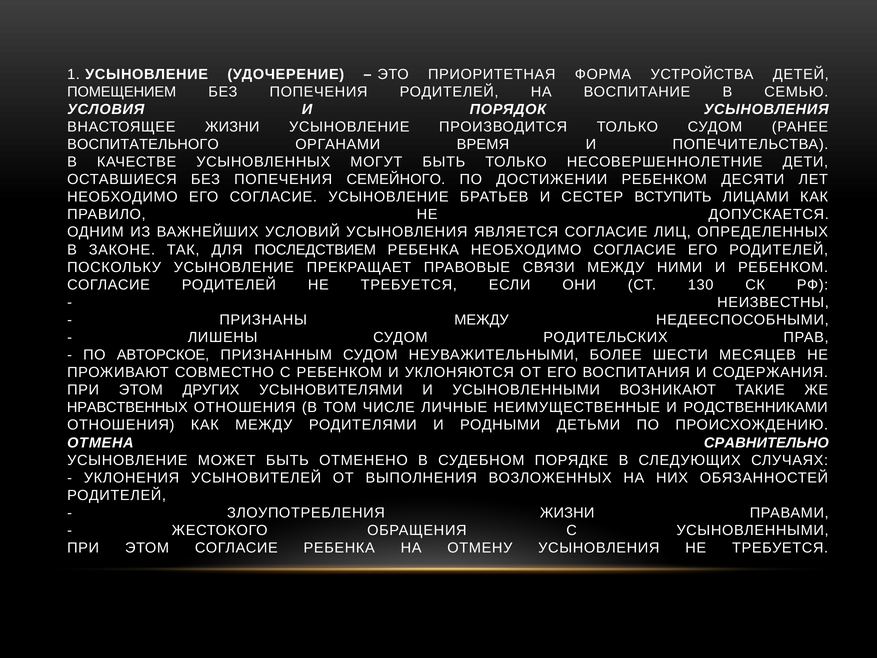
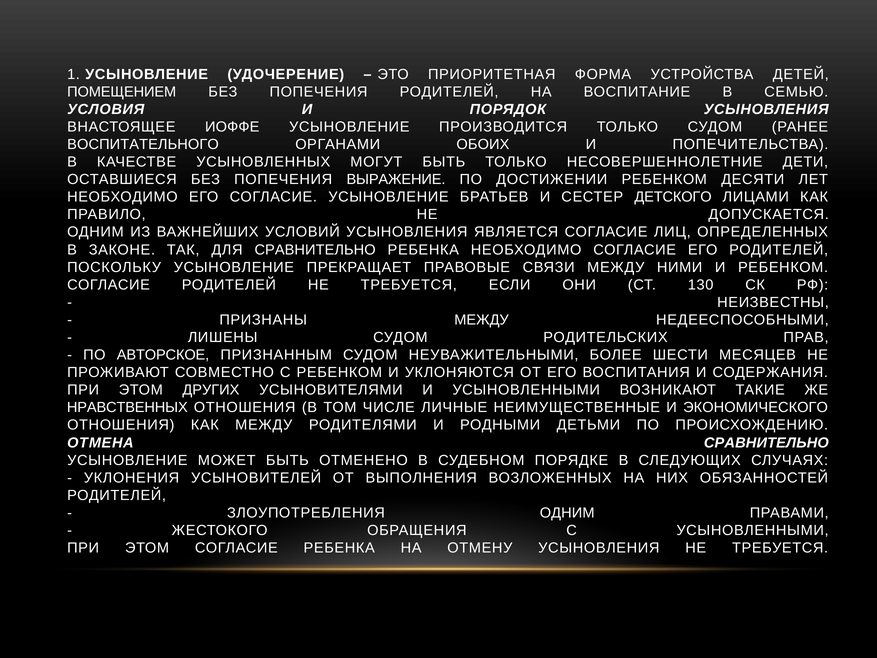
ВНАСТОЯЩЕЕ ЖИЗНИ: ЖИЗНИ -> ИОФФЕ (232, 127)
ВРЕМЯ: ВРЕМЯ -> ОБОИХ (483, 144)
СЕМЕЙНОГО: СЕМЕЙНОГО -> ВЫРАЖЕНИЕ (396, 179)
ВСТУПИТЬ: ВСТУПИТЬ -> ДЕТСКОГО (673, 197)
ДЛЯ ПОСЛЕДСТВИЕМ: ПОСЛЕДСТВИЕМ -> СРАВНИТЕЛЬНО (315, 250)
РОДСТВЕННИКАМИ: РОДСТВЕННИКАМИ -> ЭКОНОМИЧЕСКОГО (756, 407)
ЗЛОУПОТРЕБЛЕНИЯ ЖИЗНИ: ЖИЗНИ -> ОДНИМ (567, 513)
